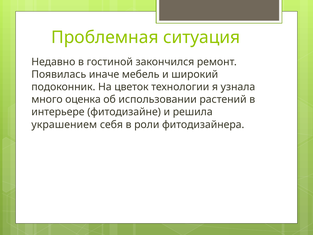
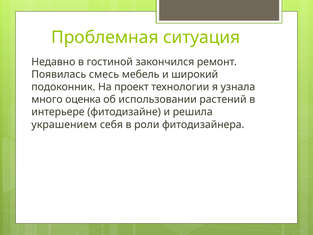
иначе: иначе -> смесь (104, 74)
цветок: цветок -> проект (131, 87)
